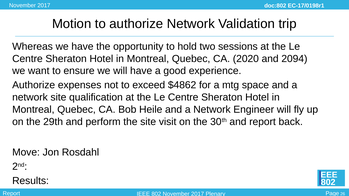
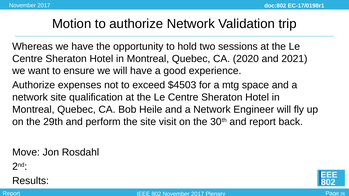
2094: 2094 -> 2021 (294, 59)
$4862: $4862 -> $4503 (182, 85)
